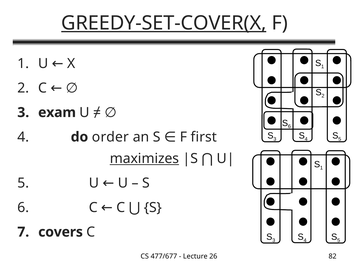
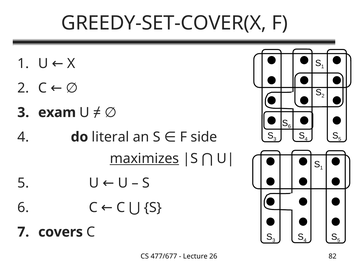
GREEDY-SET-COVER(X underline: present -> none (164, 23)
order: order -> literal (110, 137)
first: first -> side (204, 137)
